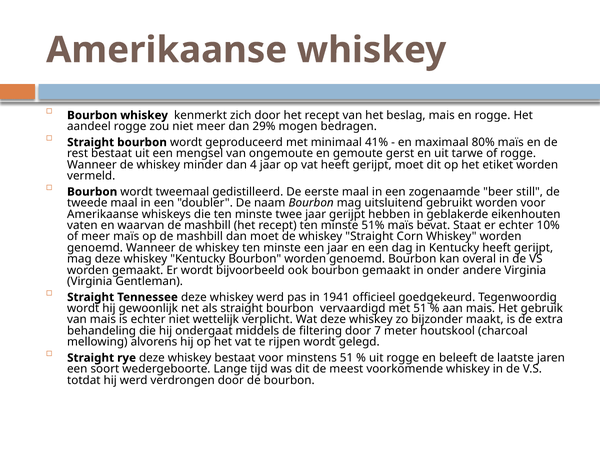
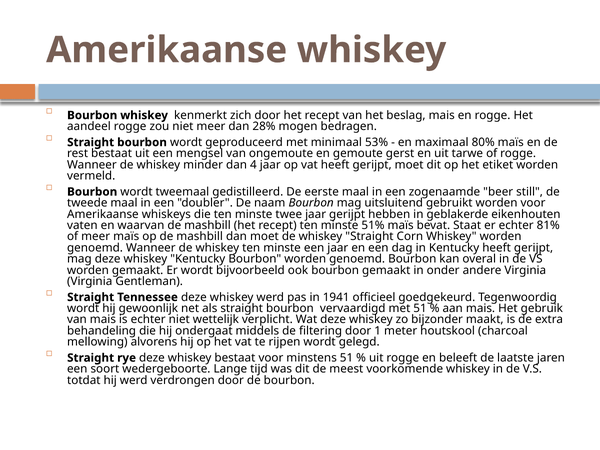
29%: 29% -> 28% (264, 126)
41%: 41% -> 53% (377, 142)
10%: 10% -> 81% (548, 225)
7: 7 -> 1 (378, 331)
